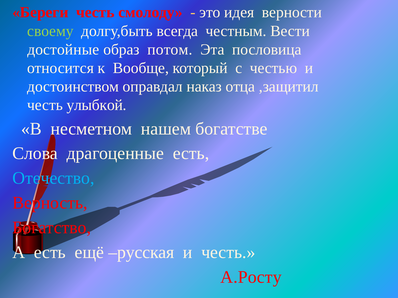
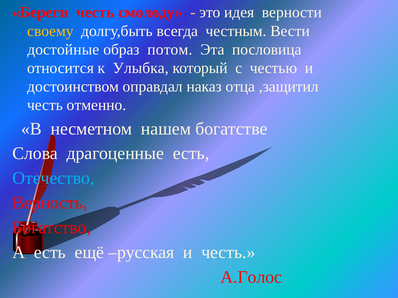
своему colour: light green -> yellow (50, 31)
Вообще: Вообще -> Улыбка (141, 68)
улыбкой: улыбкой -> отменно (97, 105)
А.Росту: А.Росту -> А.Голос (251, 278)
